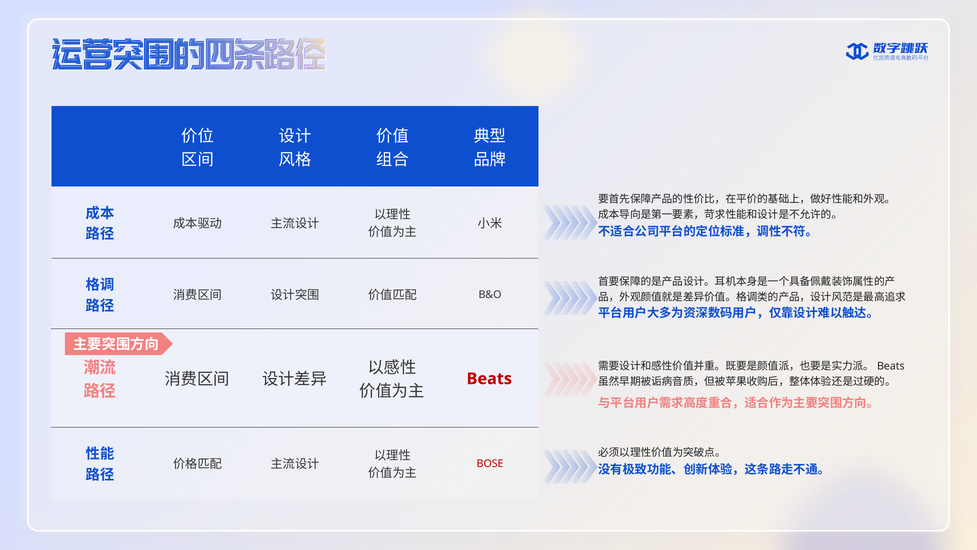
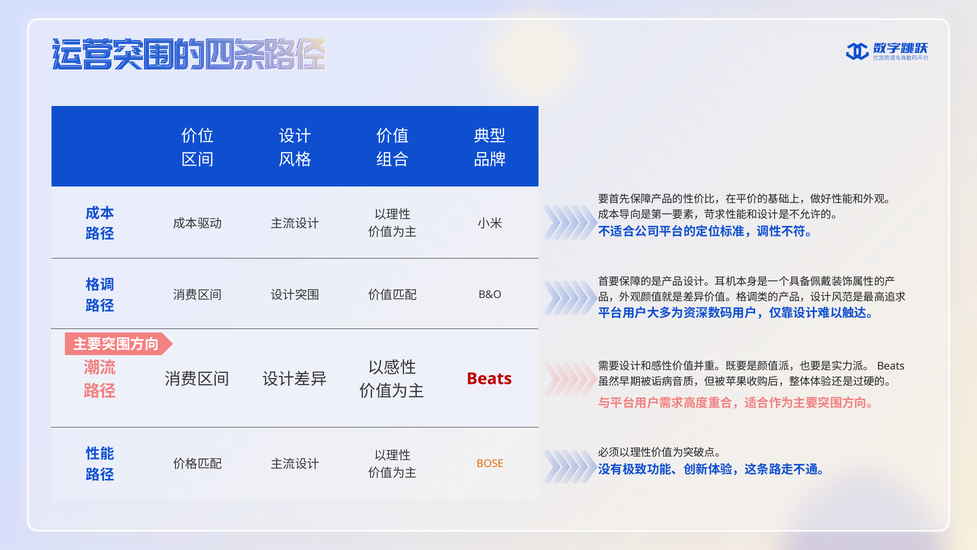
BOSE colour: red -> orange (490, 463)
